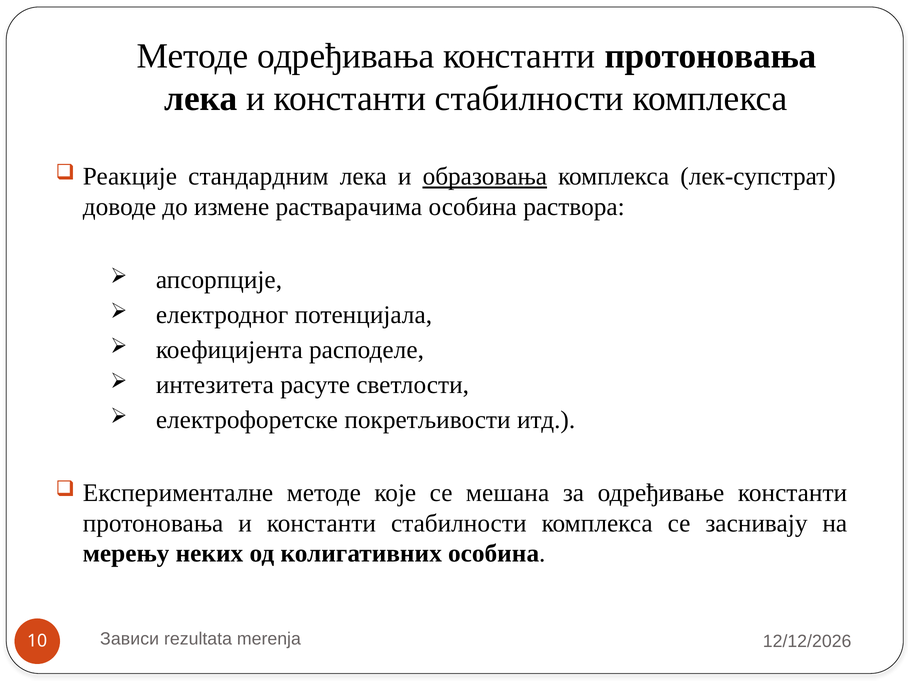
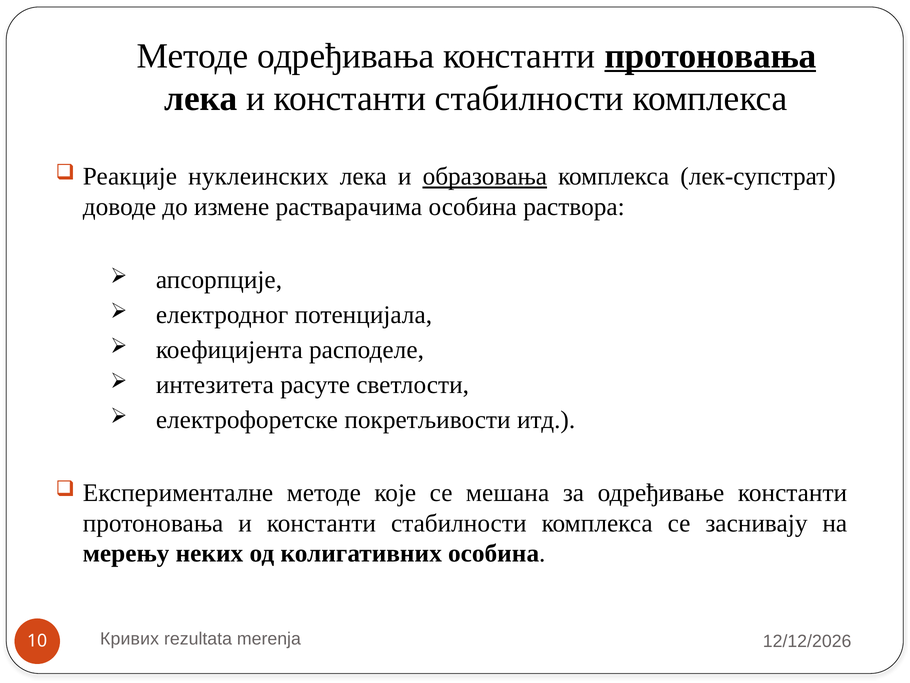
протоновања underline: none -> present (710, 56)
стандардним: стандардним -> нуклеинских (258, 176)
Зависи: Зависи -> Кривих (130, 638)
